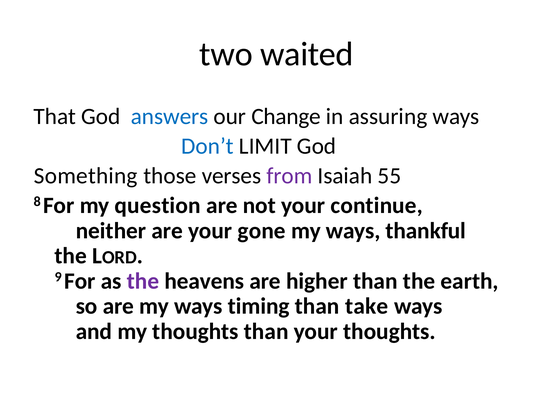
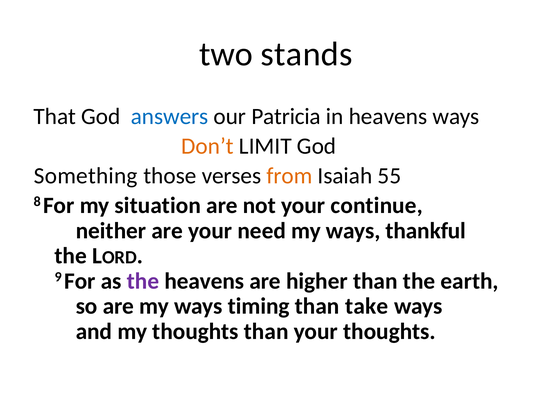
waited: waited -> stands (307, 54)
Change: Change -> Patricia (286, 116)
in assuring: assuring -> heavens (388, 116)
Don’t colour: blue -> orange (207, 146)
from colour: purple -> orange (289, 176)
question: question -> situation (158, 205)
gone: gone -> need (262, 231)
